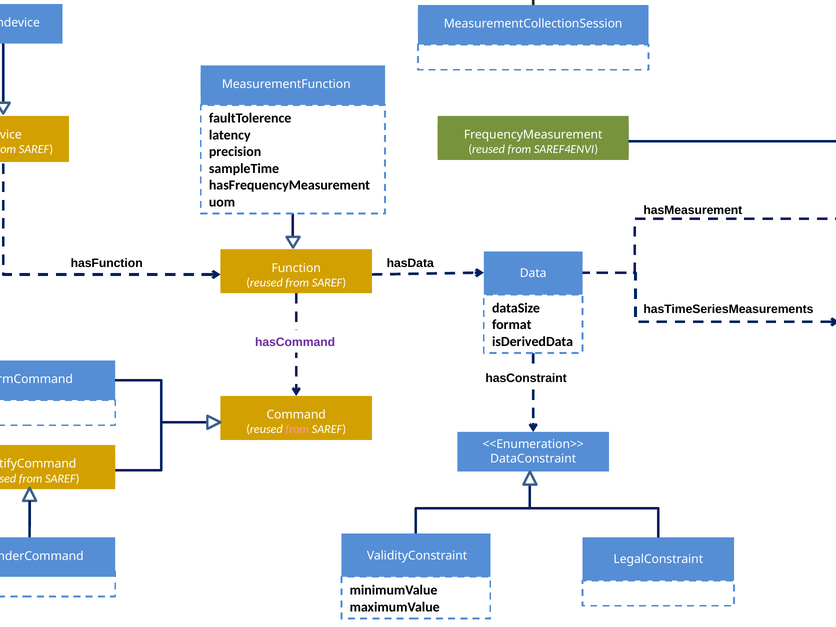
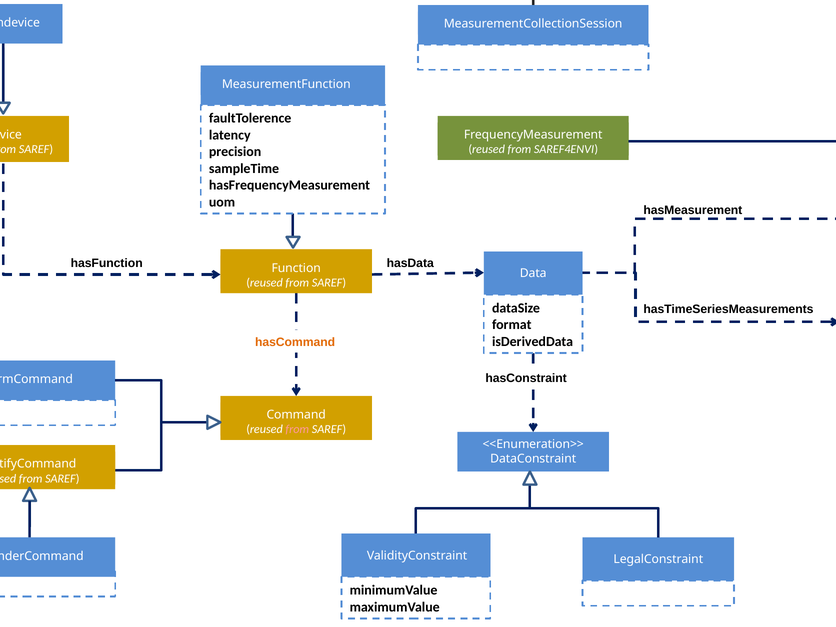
hasCommand colour: purple -> orange (295, 342)
